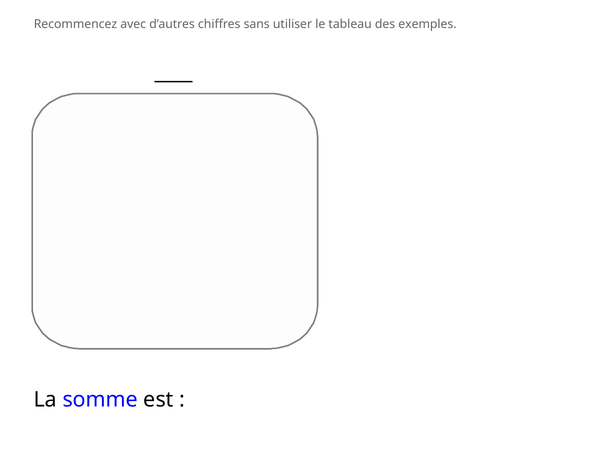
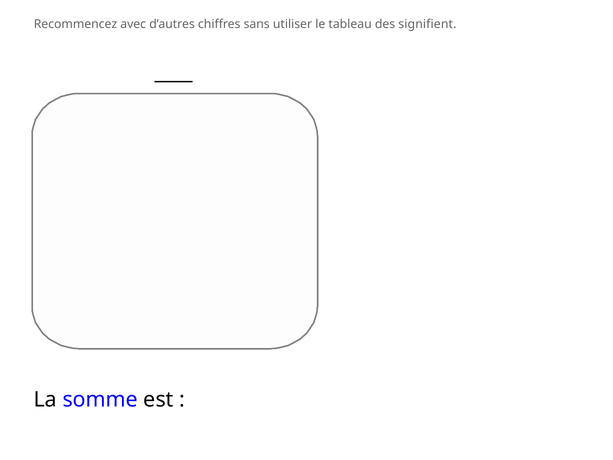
exemples: exemples -> signifient (427, 24)
